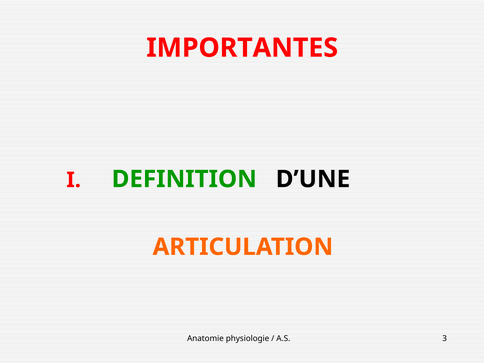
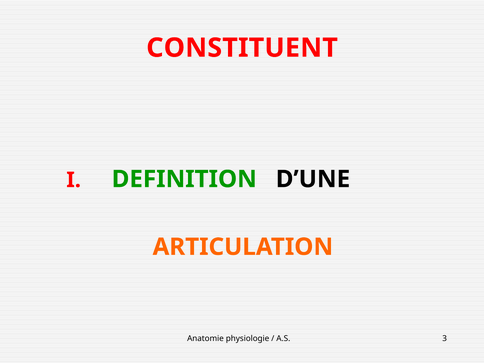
IMPORTANTES: IMPORTANTES -> CONSTITUENT (242, 48)
